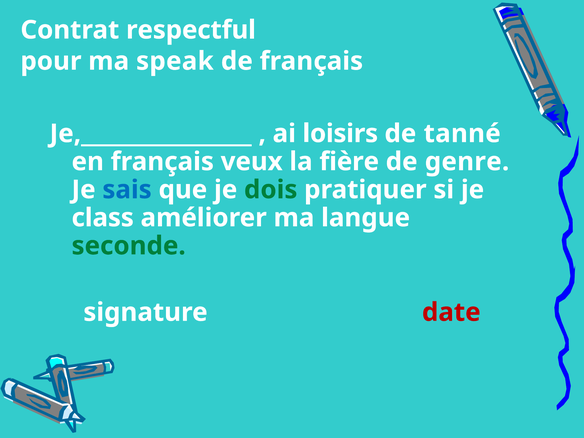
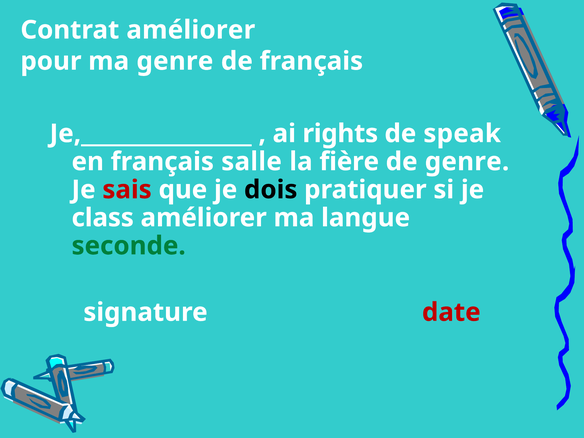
Contrat respectful: respectful -> améliorer (191, 30)
ma speak: speak -> genre (175, 61)
loisirs: loisirs -> rights (340, 134)
tanné: tanné -> speak (462, 134)
veux: veux -> salle (252, 162)
sais colour: blue -> red (127, 190)
dois colour: green -> black (271, 190)
